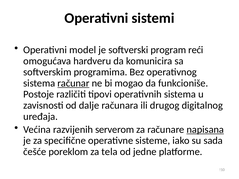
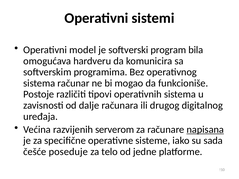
reći: reći -> bila (196, 50)
računar underline: present -> none (73, 83)
poreklom: poreklom -> poseduje (68, 152)
tela: tela -> telo (110, 152)
